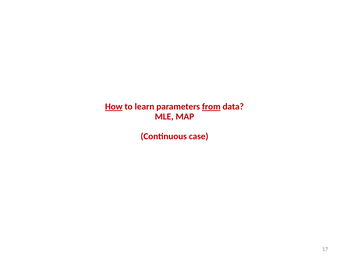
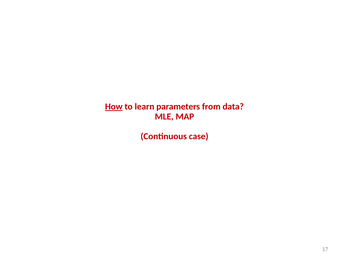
from underline: present -> none (211, 107)
